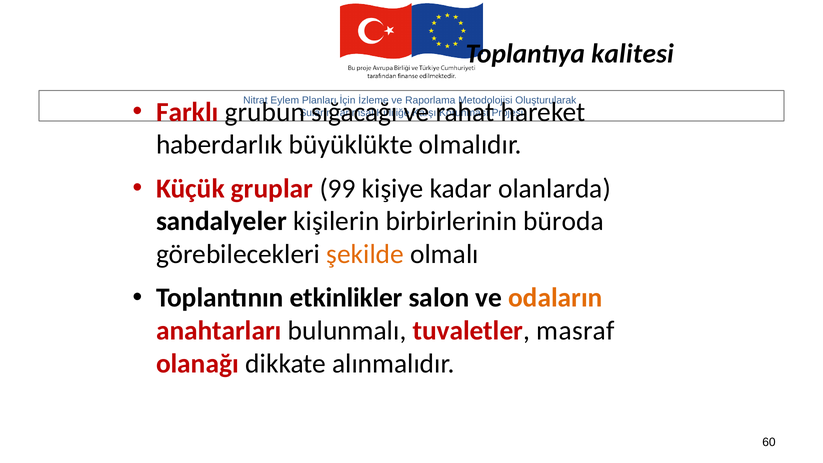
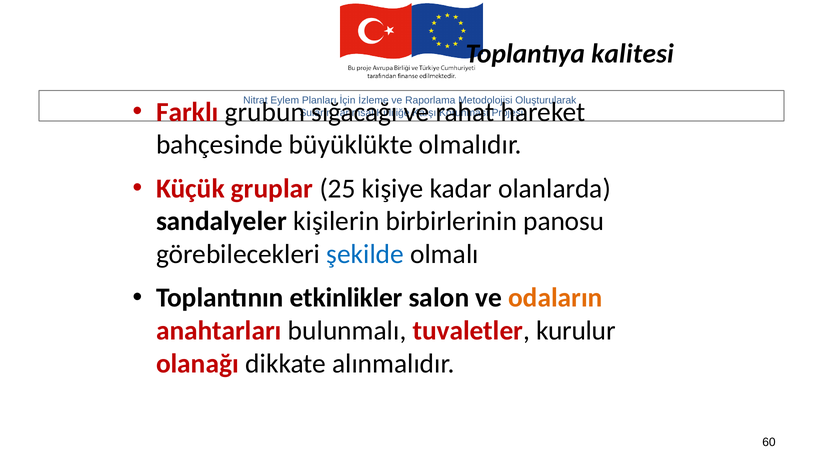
haberdarlık: haberdarlık -> bahçesinde (219, 145)
99: 99 -> 25 (338, 188)
büroda: büroda -> panosu (564, 221)
şekilde colour: orange -> blue (365, 254)
masraf: masraf -> kurulur (576, 331)
